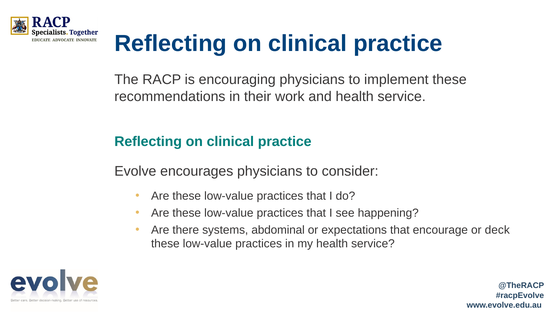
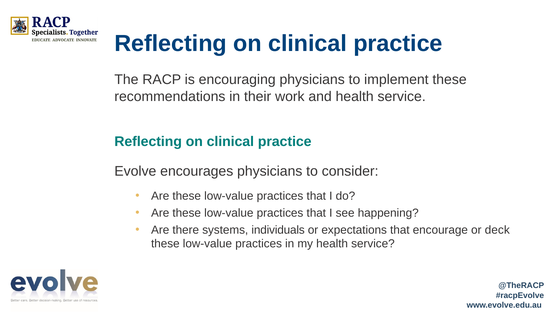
abdominal: abdominal -> individuals (278, 230)
